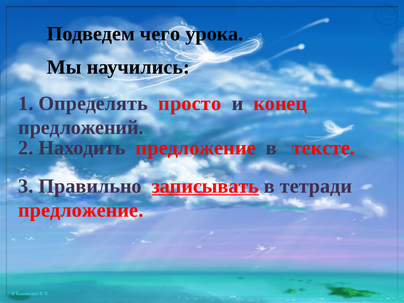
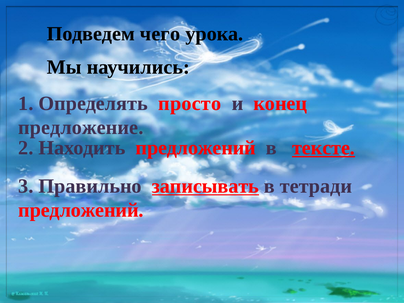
предложений: предложений -> предложение (81, 128)
Находить предложение: предложение -> предложений (196, 148)
тексте underline: none -> present (324, 148)
предложение: предложение -> предложений (81, 210)
